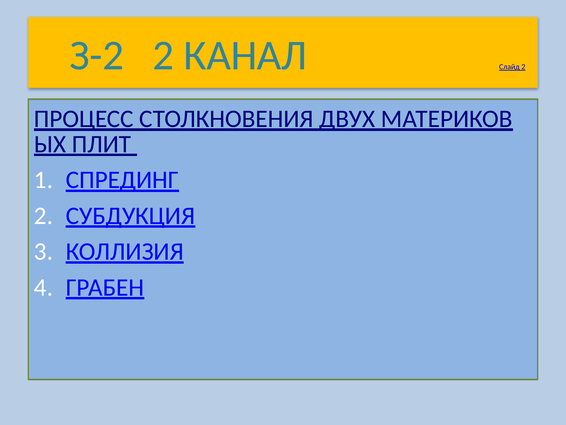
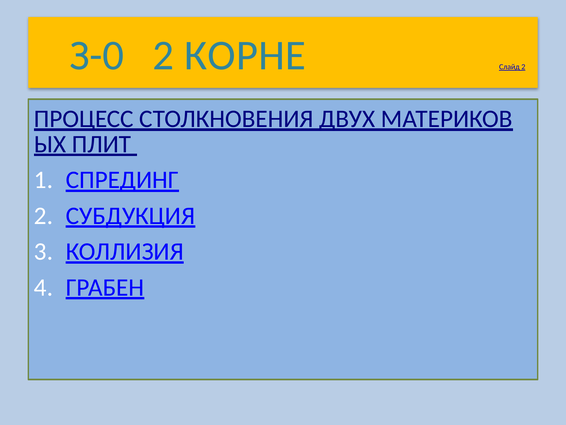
З-2: З-2 -> З-0 (97, 55)
КАНАЛ: КАНАЛ -> КОРНЕ (245, 55)
